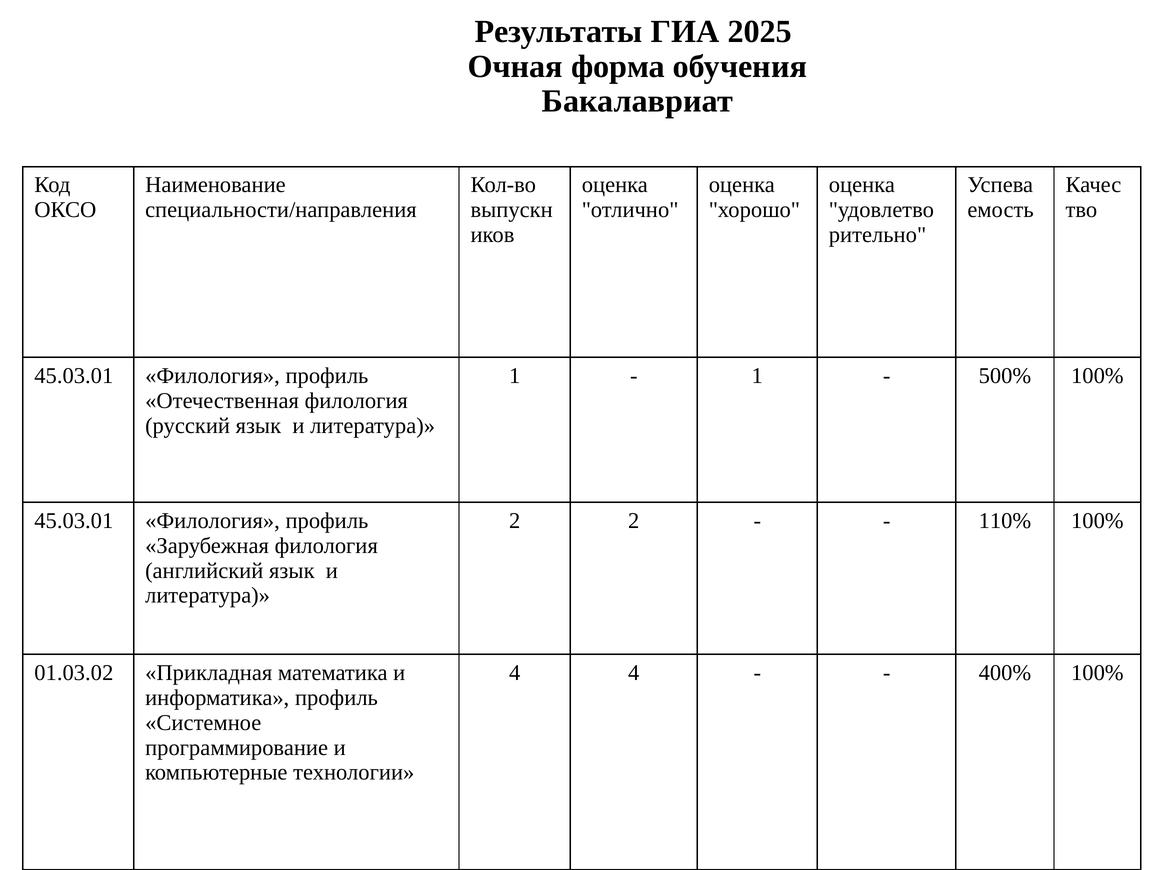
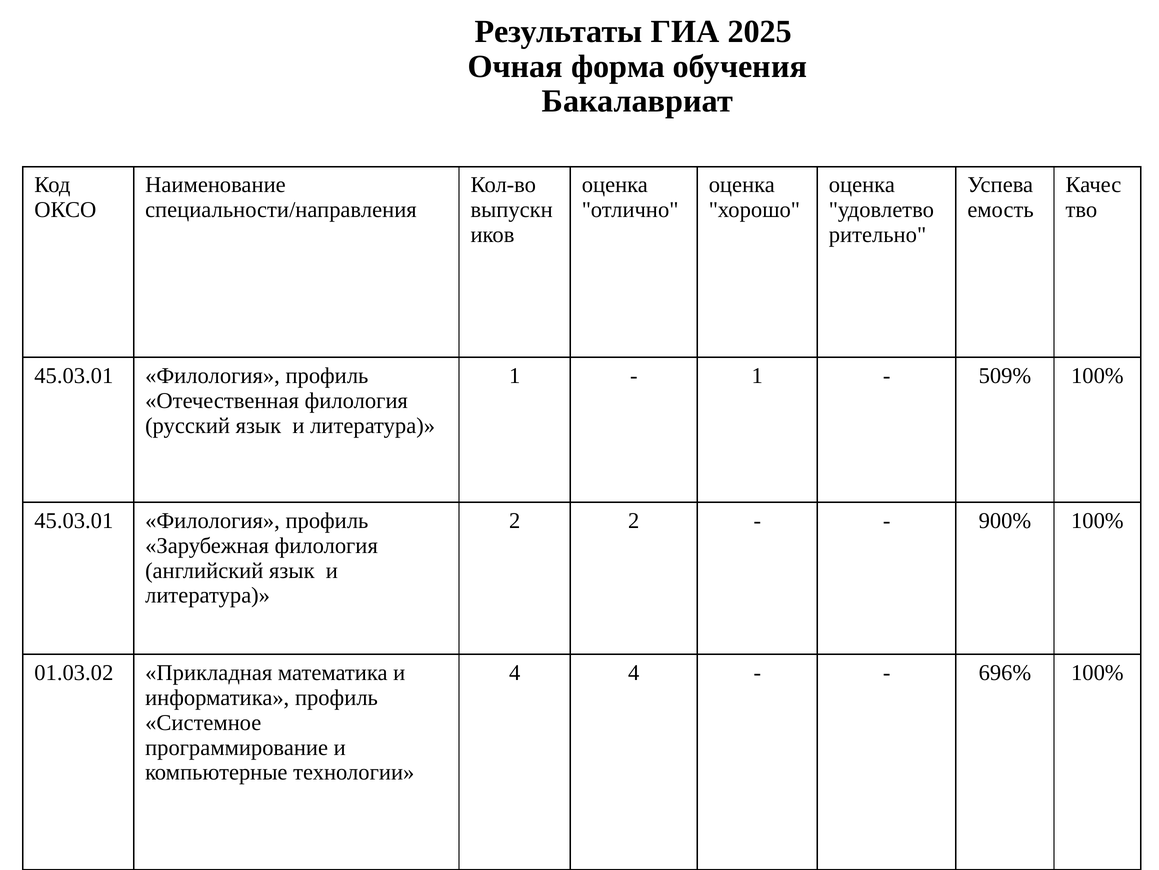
500%: 500% -> 509% (1005, 375)
110%: 110% -> 900% (1005, 520)
400%: 400% -> 696% (1005, 672)
